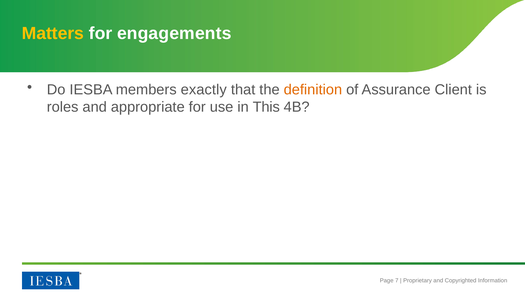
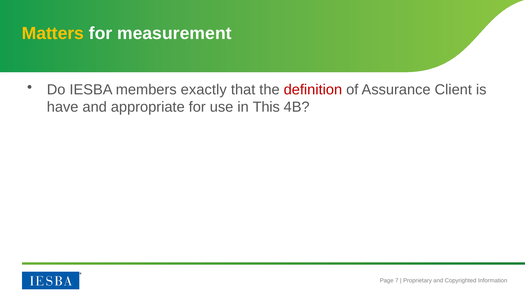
engagements: engagements -> measurement (174, 33)
definition colour: orange -> red (313, 90)
roles: roles -> have (63, 107)
